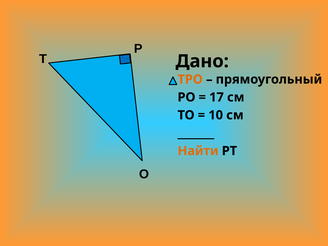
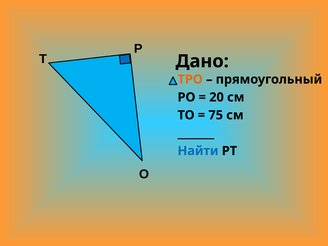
17: 17 -> 20 (217, 97)
10: 10 -> 75 (216, 115)
Найти colour: orange -> blue (198, 151)
